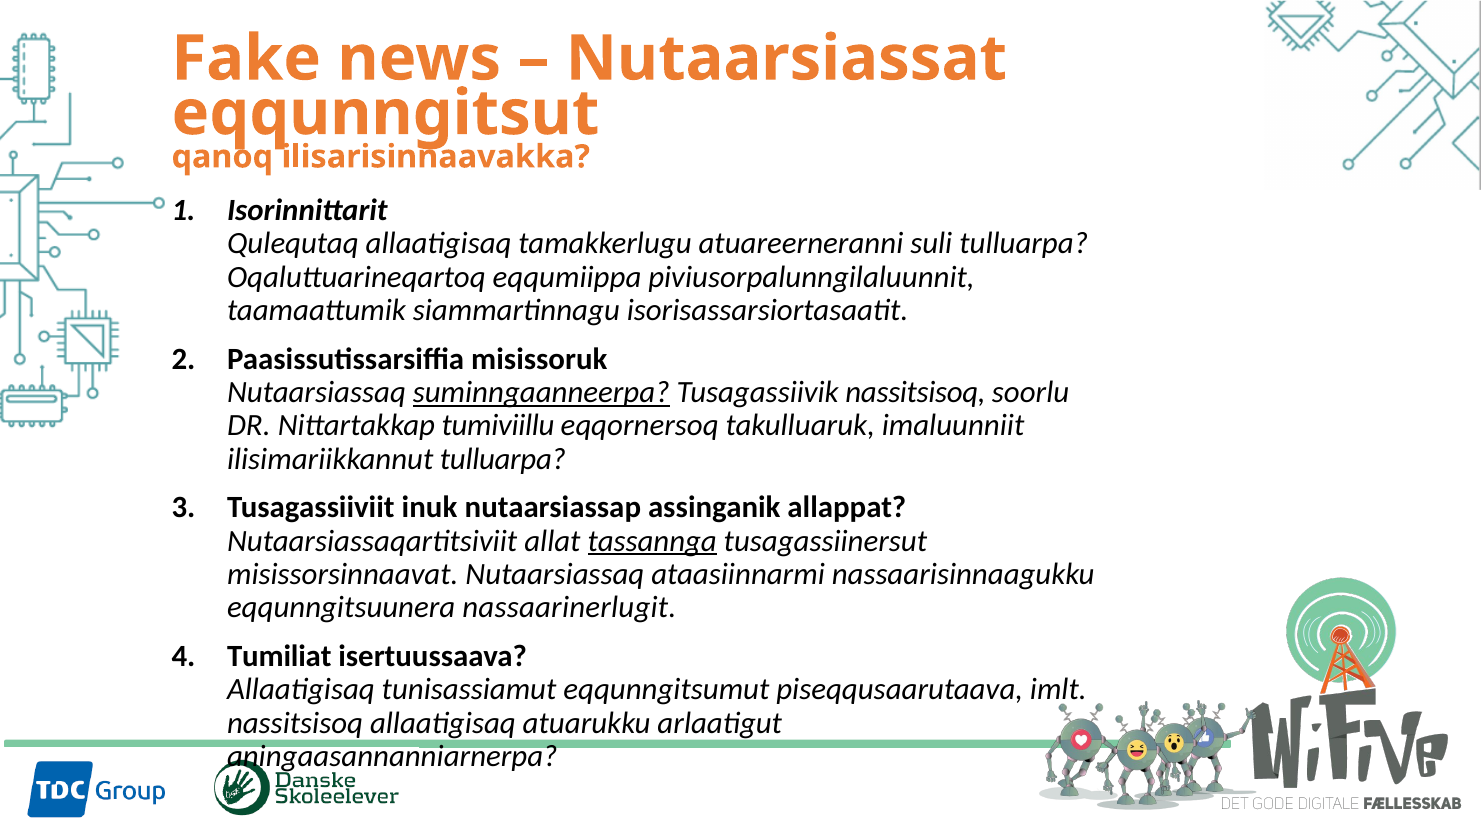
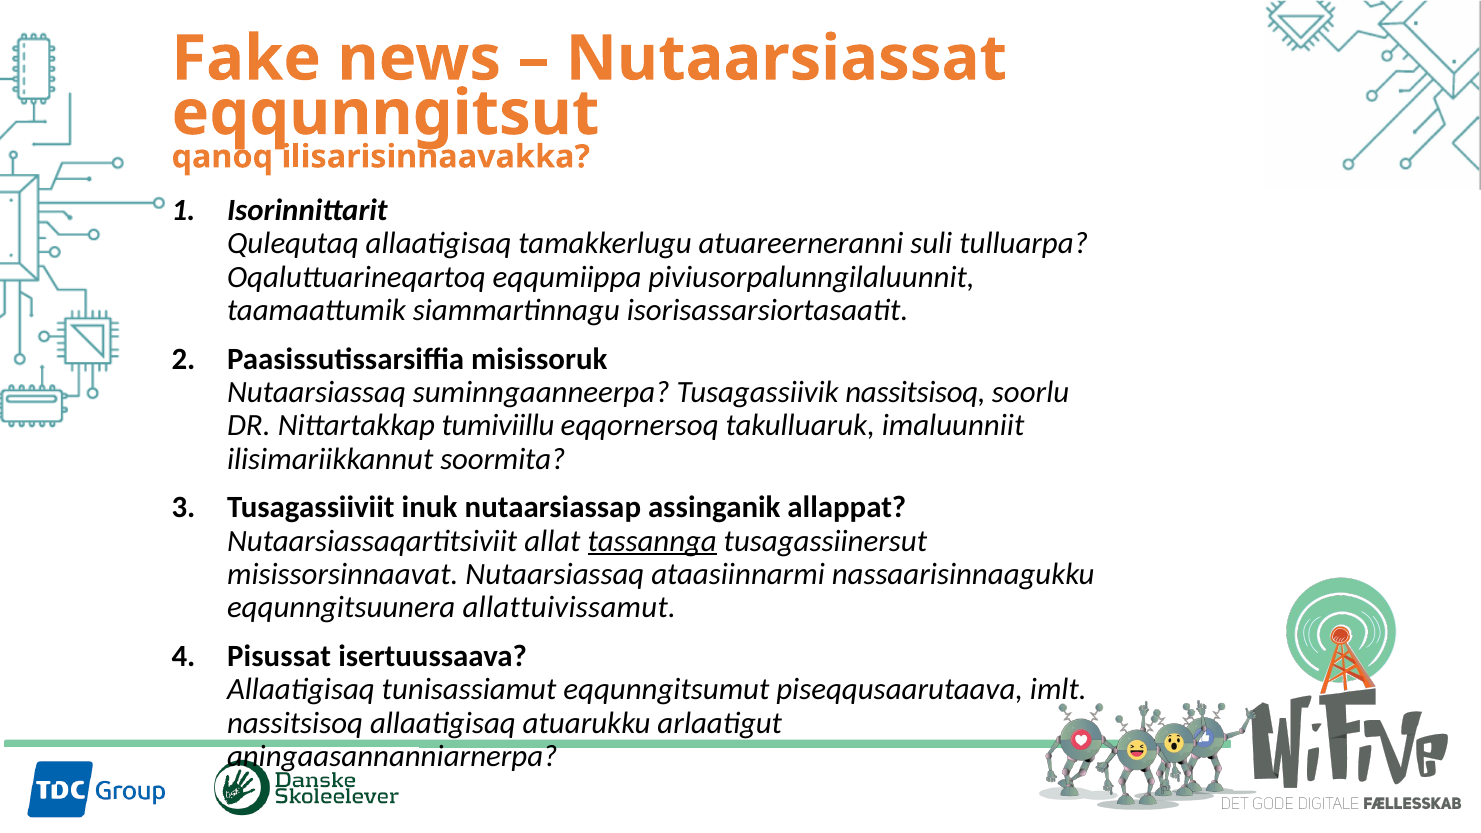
suminngaanneerpa underline: present -> none (541, 392)
ilisimariikkannut tulluarpa: tulluarpa -> soormita (503, 459)
nassaarinerlugit: nassaarinerlugit -> allattuivissamut (569, 608)
Tumiliat: Tumiliat -> Pisussat (279, 656)
